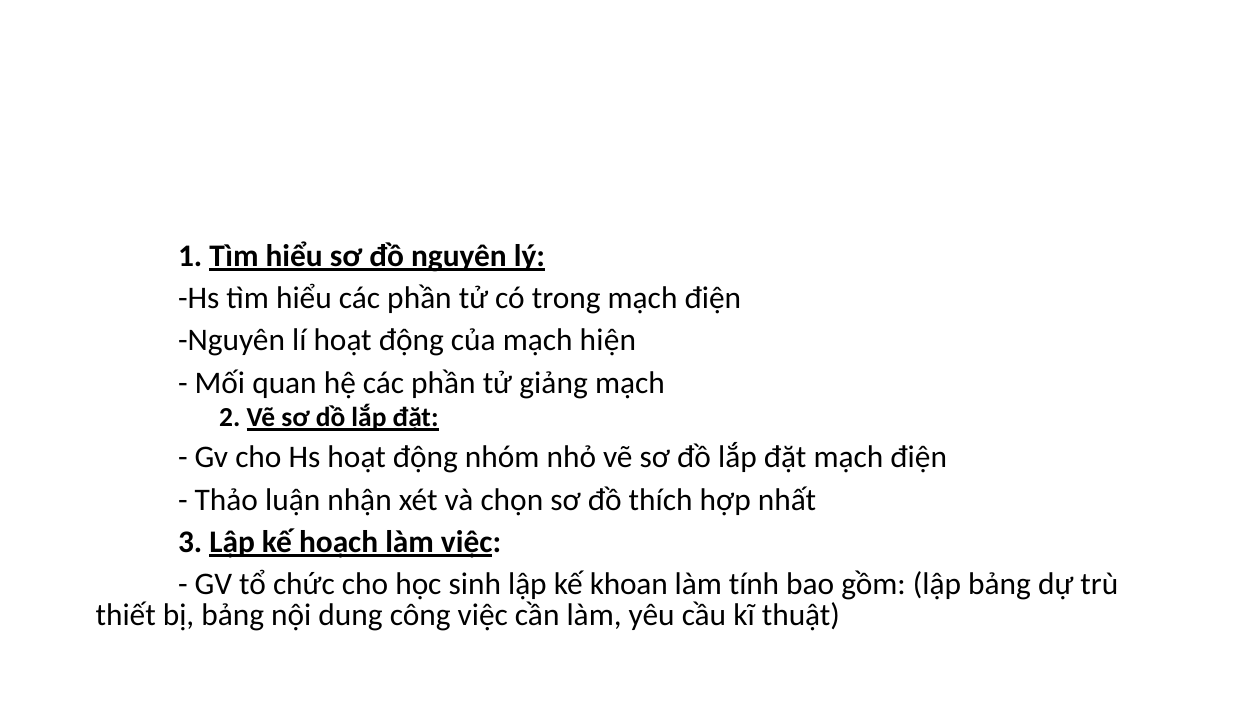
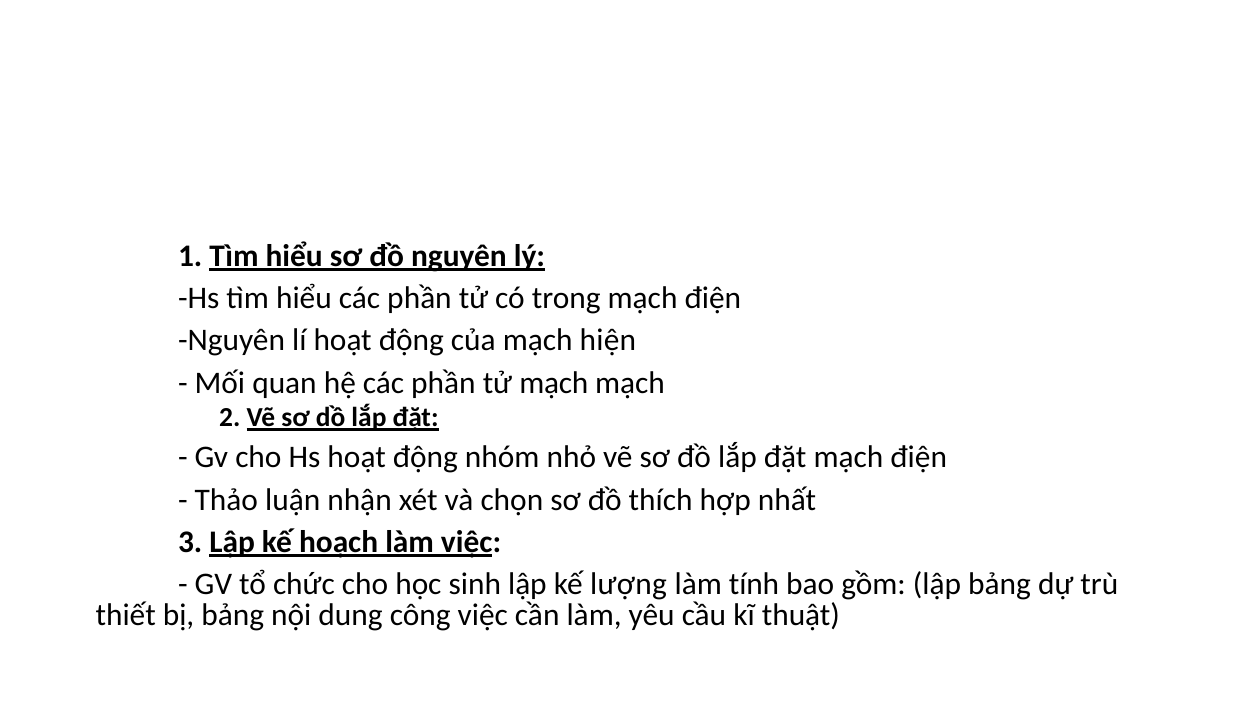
tử giảng: giảng -> mạch (554, 383)
khoan: khoan -> lượng (629, 584)
